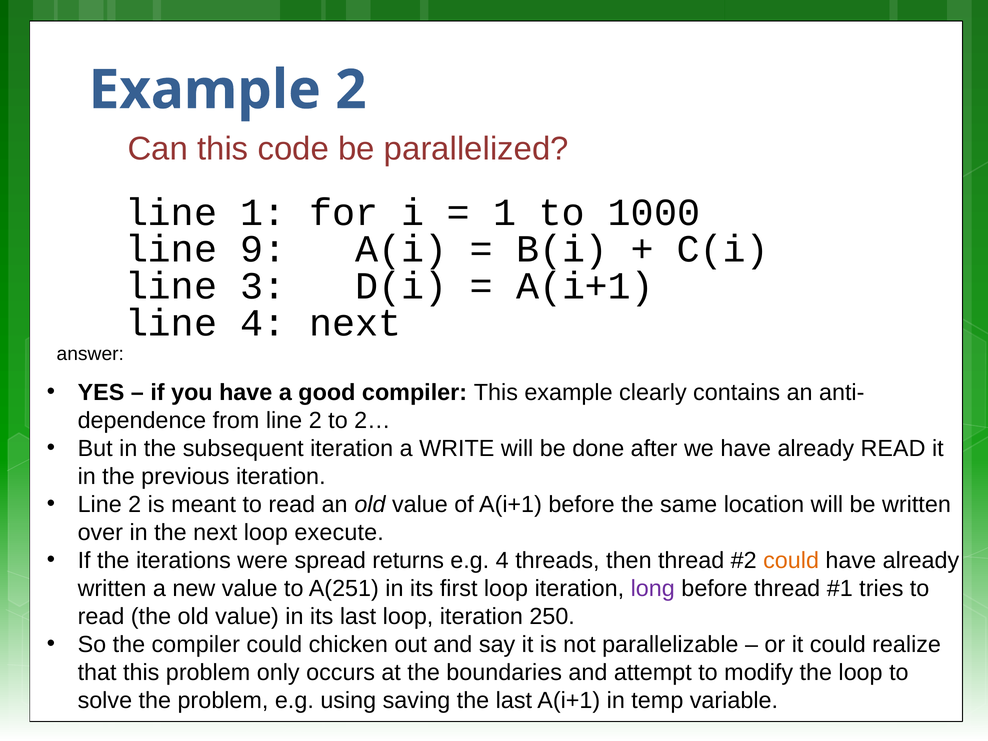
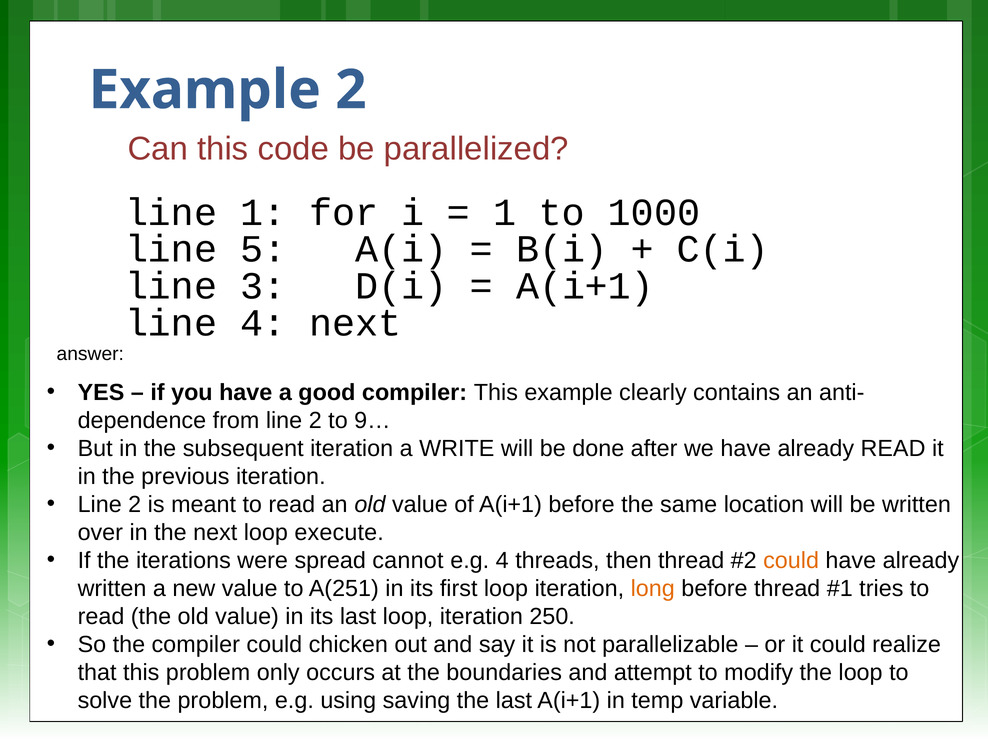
9: 9 -> 5 (263, 249)
2…: 2… -> 9… (372, 420)
returns: returns -> cannot (408, 560)
long colour: purple -> orange (653, 588)
